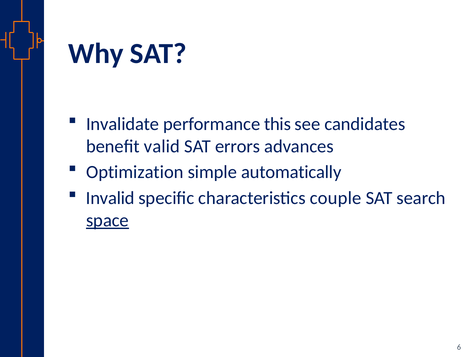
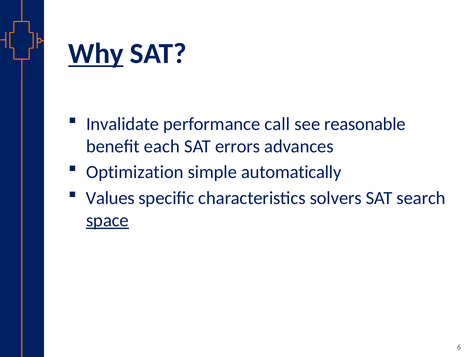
Why underline: none -> present (96, 54)
this: this -> call (277, 124)
candidates: candidates -> reasonable (365, 124)
valid: valid -> each (162, 146)
Invalid: Invalid -> Values (110, 198)
couple: couple -> solvers (336, 198)
